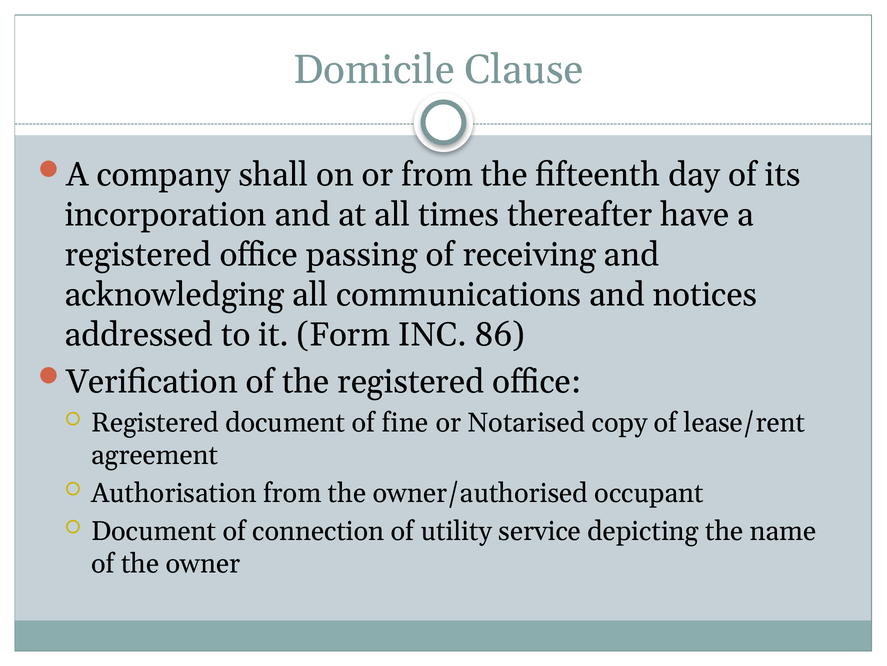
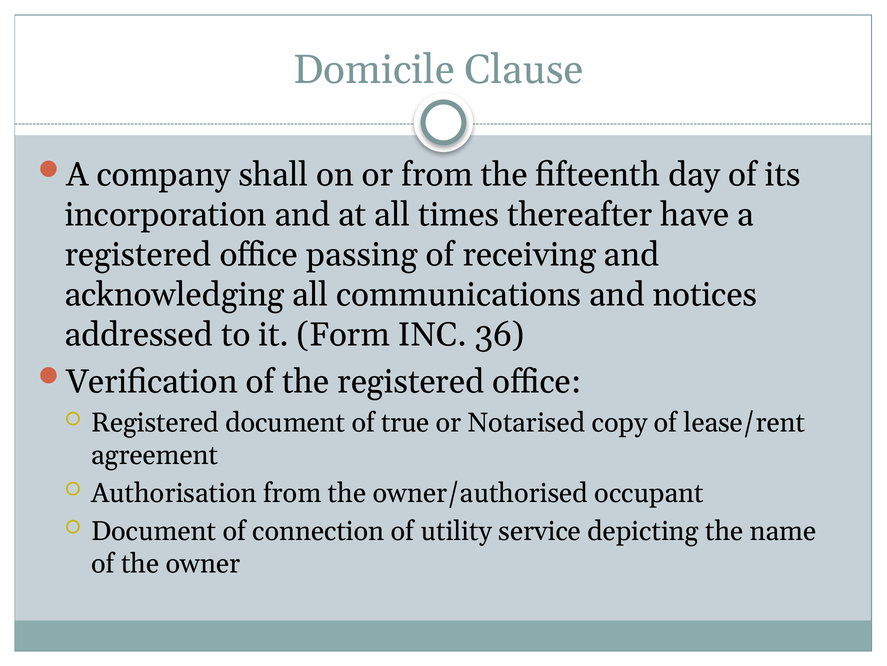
86: 86 -> 36 (499, 335)
fine: fine -> true (405, 422)
